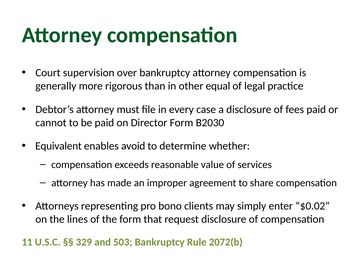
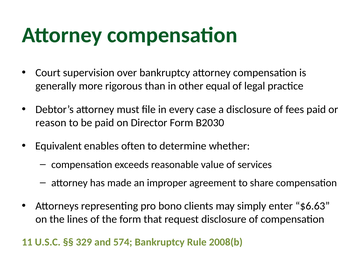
cannot: cannot -> reason (51, 123)
avoid: avoid -> often (133, 146)
$0.02: $0.02 -> $6.63 (313, 206)
503: 503 -> 574 (123, 242)
2072(b: 2072(b -> 2008(b (226, 242)
